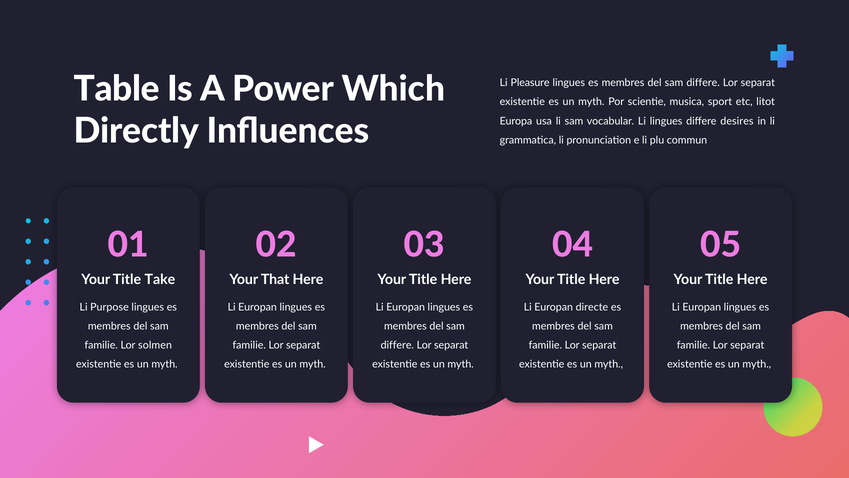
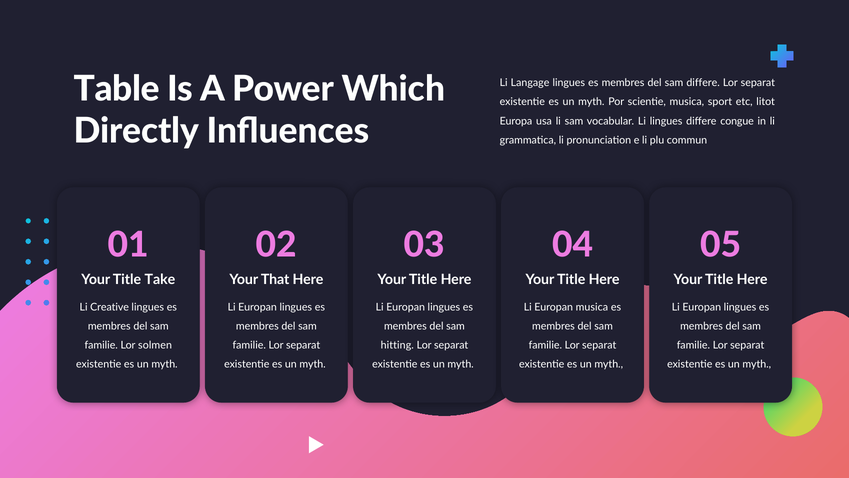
Pleasure: Pleasure -> Langage (530, 83)
desires: desires -> congue (737, 121)
Purpose: Purpose -> Creative (110, 307)
Europan directe: directe -> musica (592, 307)
differe: differe -> hitting (397, 345)
